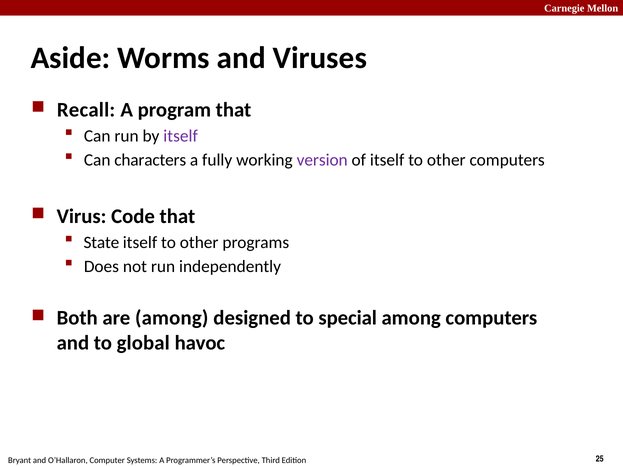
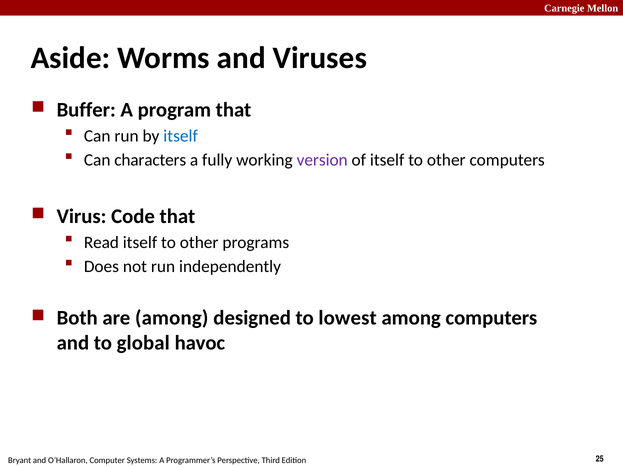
Recall: Recall -> Buffer (86, 110)
itself colour: purple -> blue (181, 136)
State: State -> Read (101, 243)
special: special -> lowest (348, 318)
